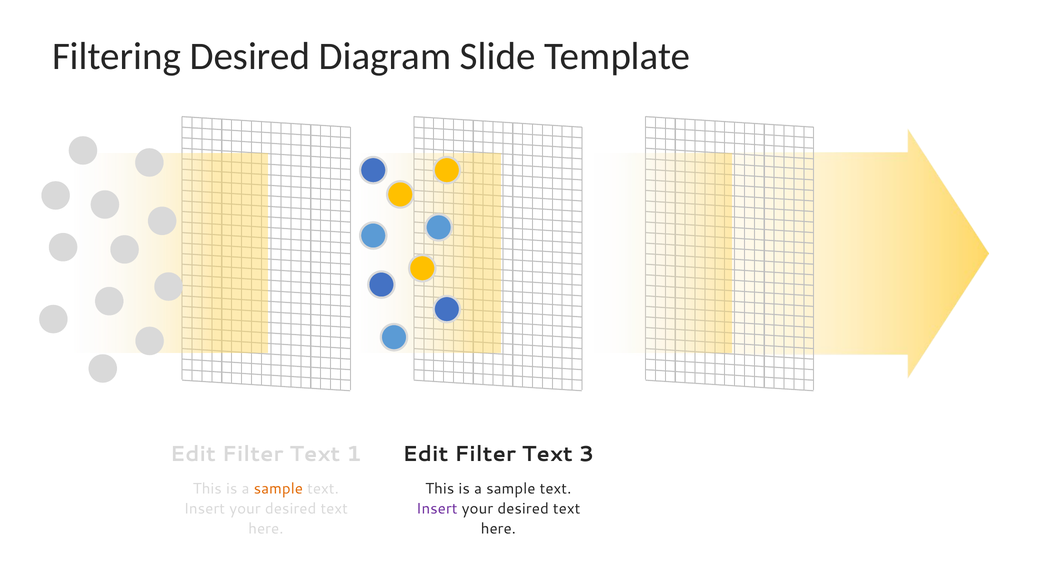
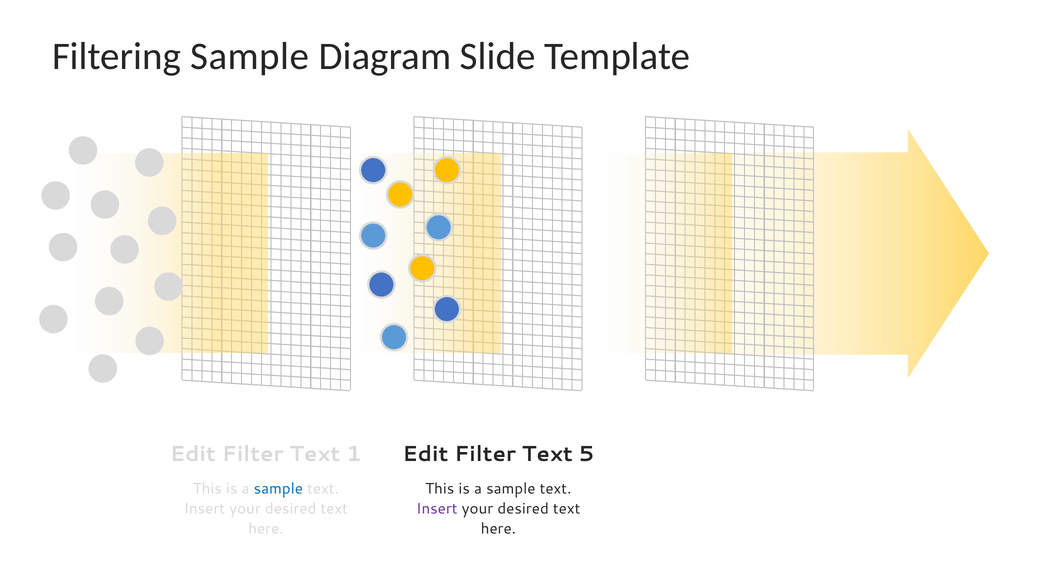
Filtering Desired: Desired -> Sample (250, 56)
3: 3 -> 5 (586, 454)
sample colour: orange -> blue (278, 489)
